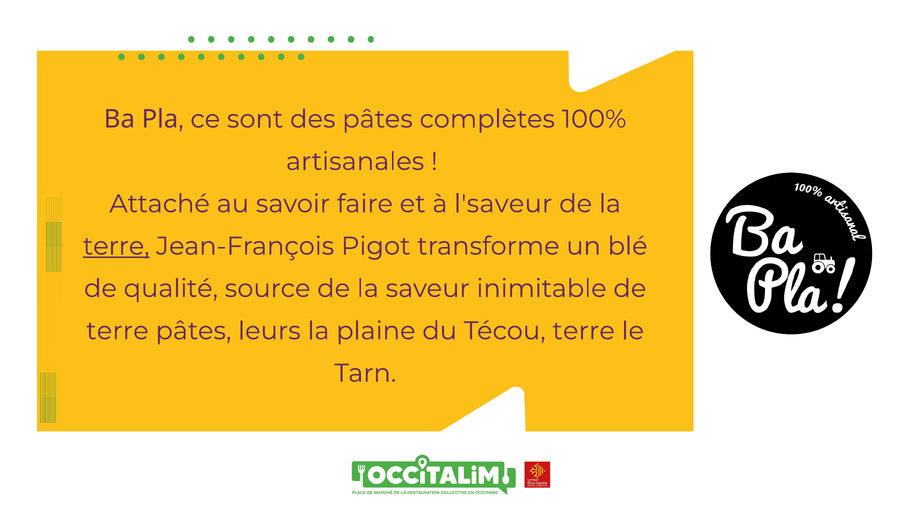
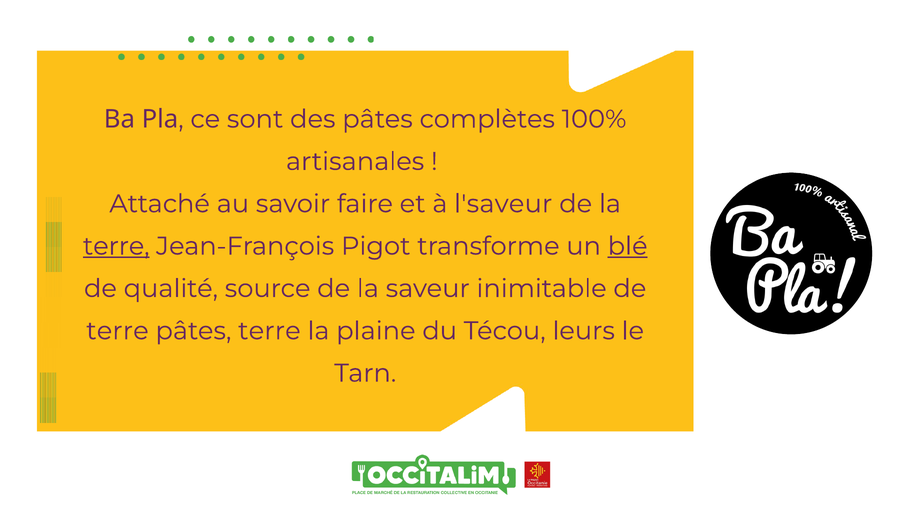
blé underline: none -> present (628, 246)
pâtes leurs: leurs -> terre (269, 331)
Técou terre: terre -> leurs (584, 331)
